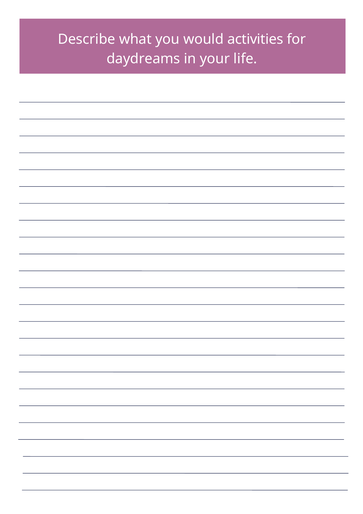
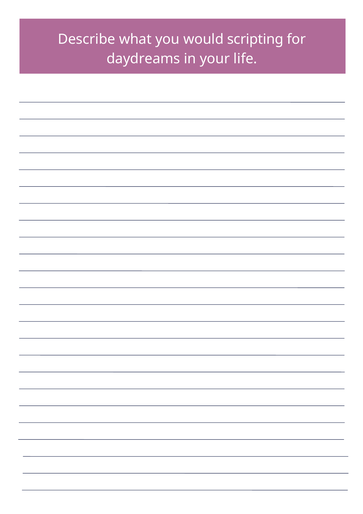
activities: activities -> scripting (255, 39)
